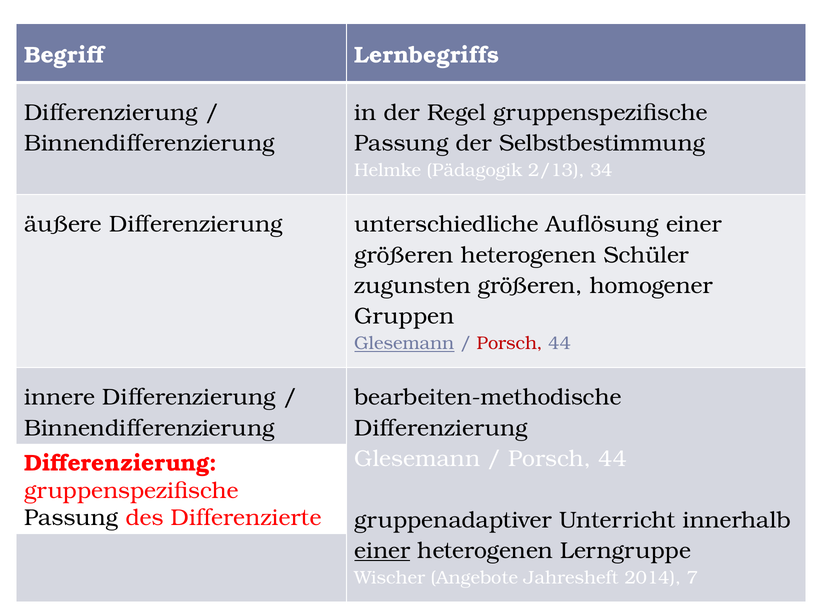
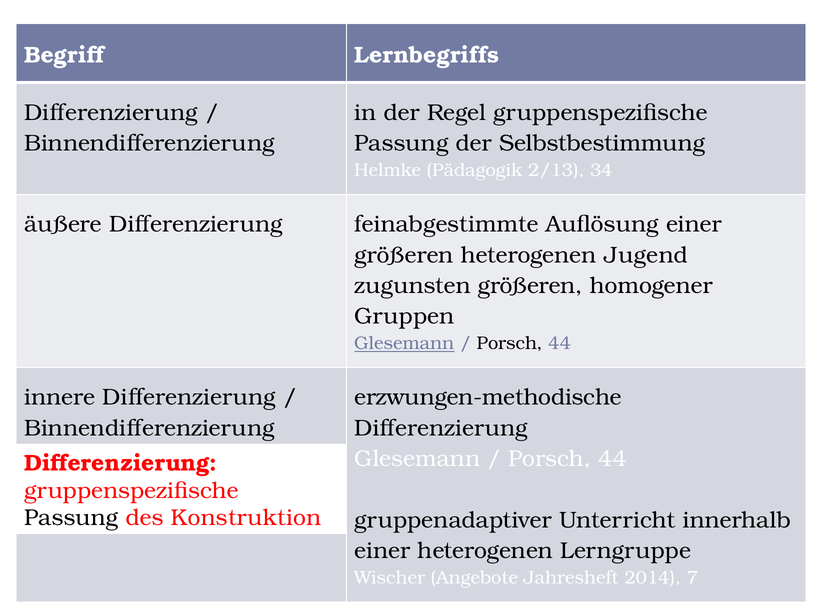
unterschiedliche: unterschiedliche -> feinabgestimmte (447, 224)
Schüler: Schüler -> Jugend (646, 255)
Porsch colour: red -> black (510, 344)
bearbeiten-methodische: bearbeiten-methodische -> erzwungen-methodische (488, 398)
Differenzierte: Differenzierte -> Konstruktion (246, 518)
einer underline: present -> none (382, 551)
